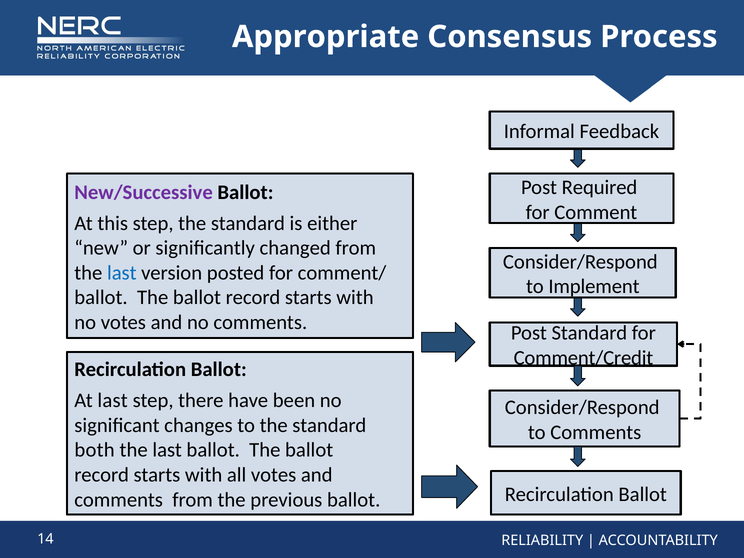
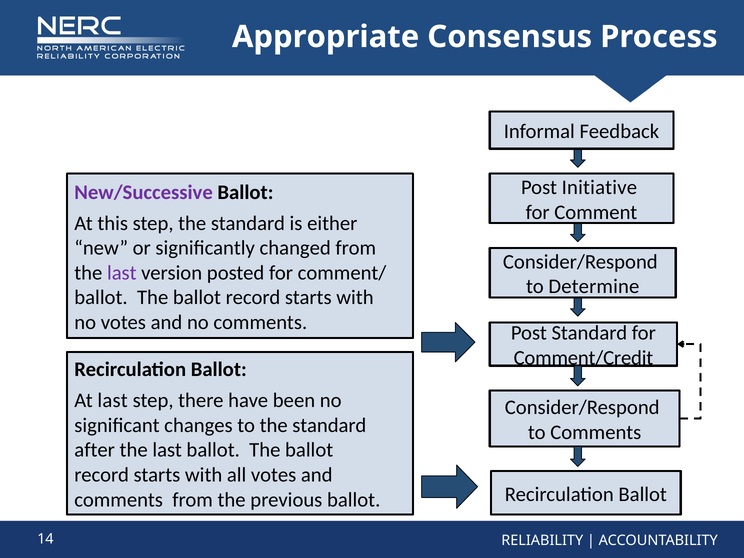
Required: Required -> Initiative (599, 187)
last colour: blue -> purple (122, 273)
Implement: Implement -> Determine (594, 287)
both: both -> after (95, 450)
